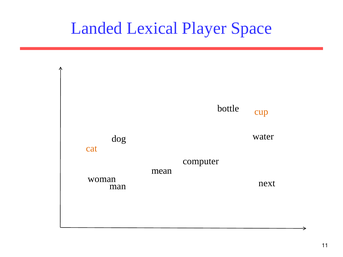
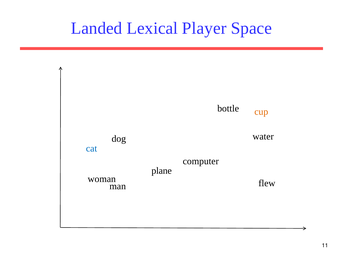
cat colour: orange -> blue (92, 149)
mean: mean -> plane (162, 171)
next: next -> flew (267, 183)
